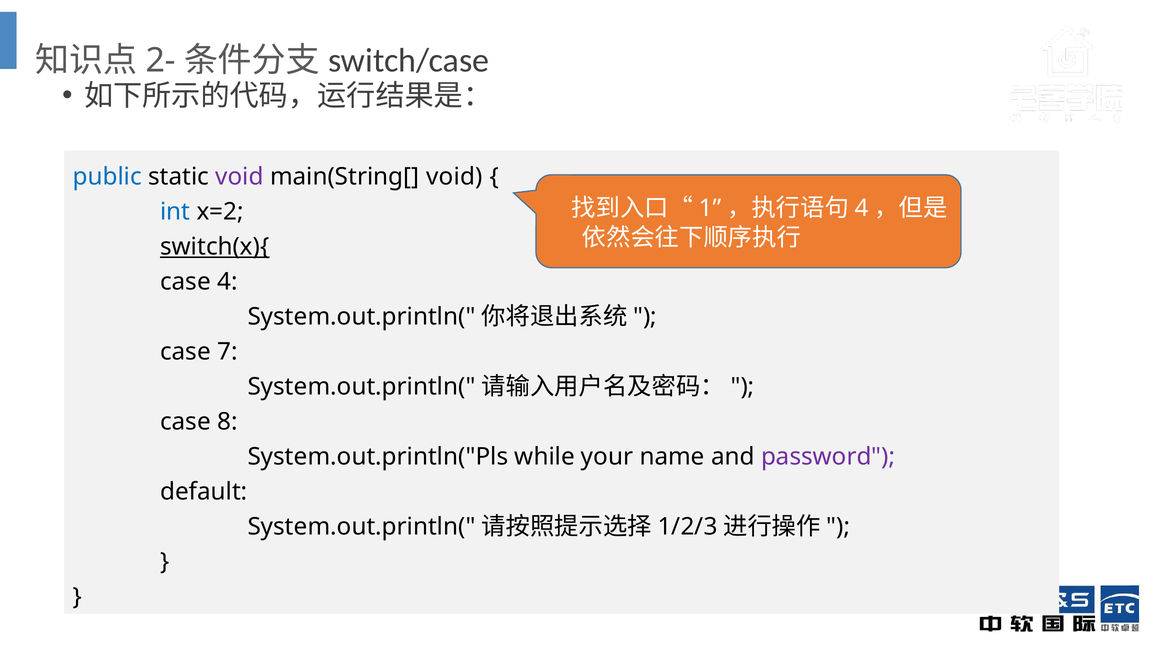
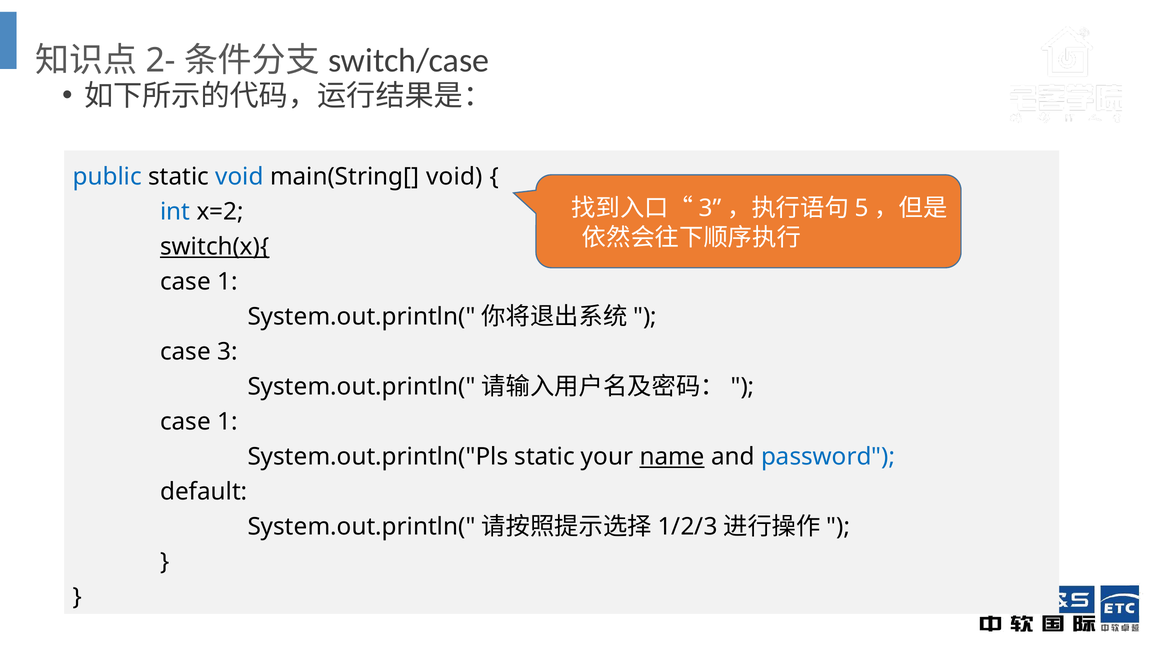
void colour: purple -> blue (240, 177)
1: 1 -> 3 (710, 208)
4: 4 -> 5 (862, 208)
4: 4 -> 1 (227, 282)
case 7: 7 -> 3 (227, 352)
8: 8 -> 1 (227, 422)
System.out.println("Pls while: while -> static (545, 457)
name underline: none -> present (672, 457)
password colour: purple -> blue (828, 457)
